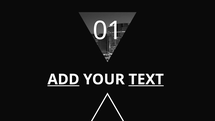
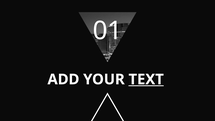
ADD underline: present -> none (63, 79)
